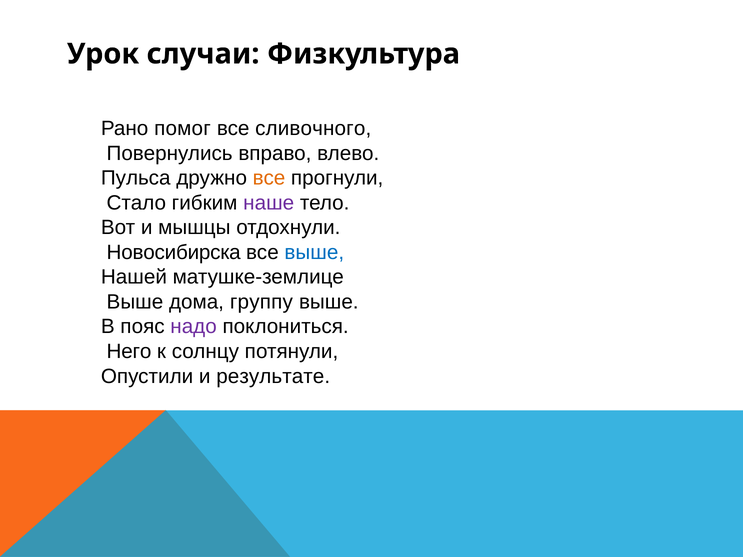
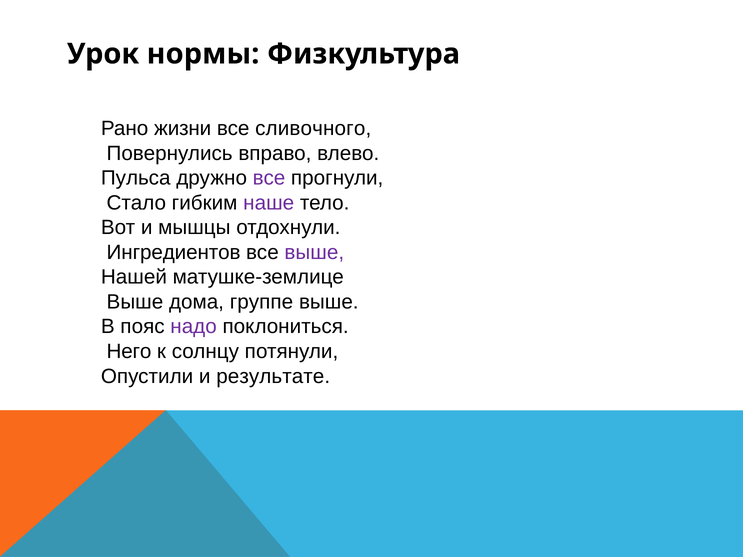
случаи: случаи -> нормы (203, 54)
помог: помог -> жизни (183, 129)
все colour: orange -> purple (269, 178)
Новосибирска: Новосибирска -> Ингредиентов (174, 253)
выше colour: blue -> purple (314, 253)
группу: группу -> группе (261, 302)
